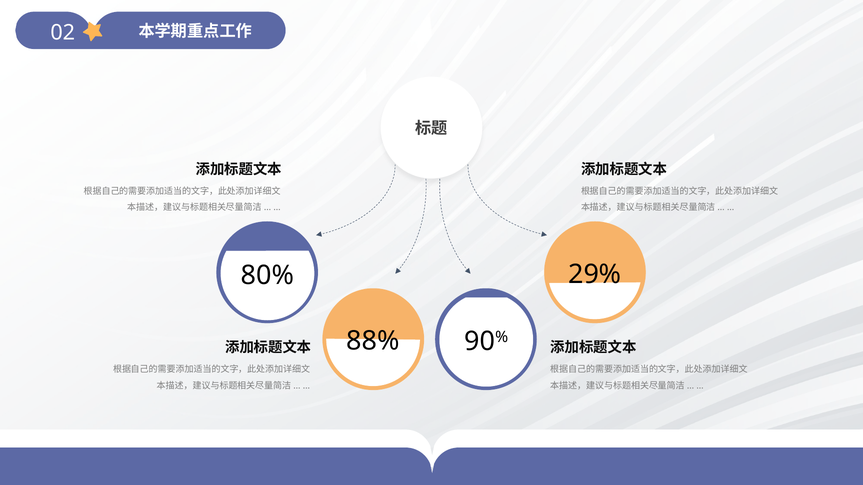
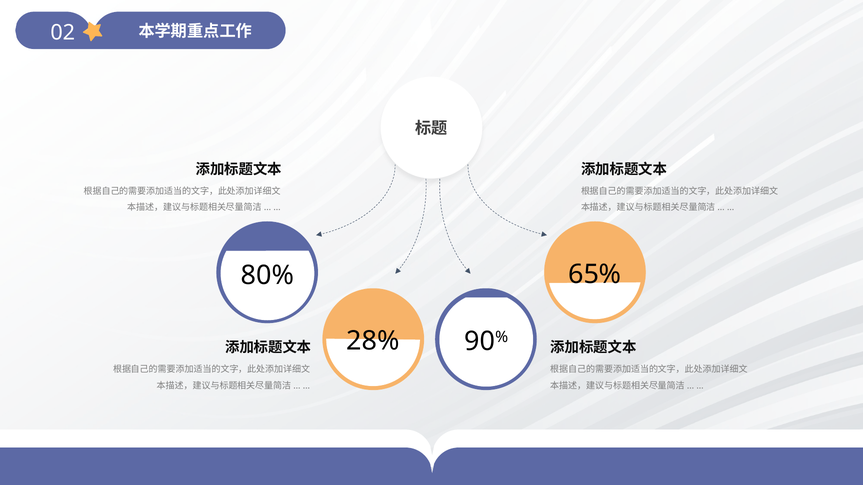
29%: 29% -> 65% (595, 274)
88%: 88% -> 28% (373, 341)
